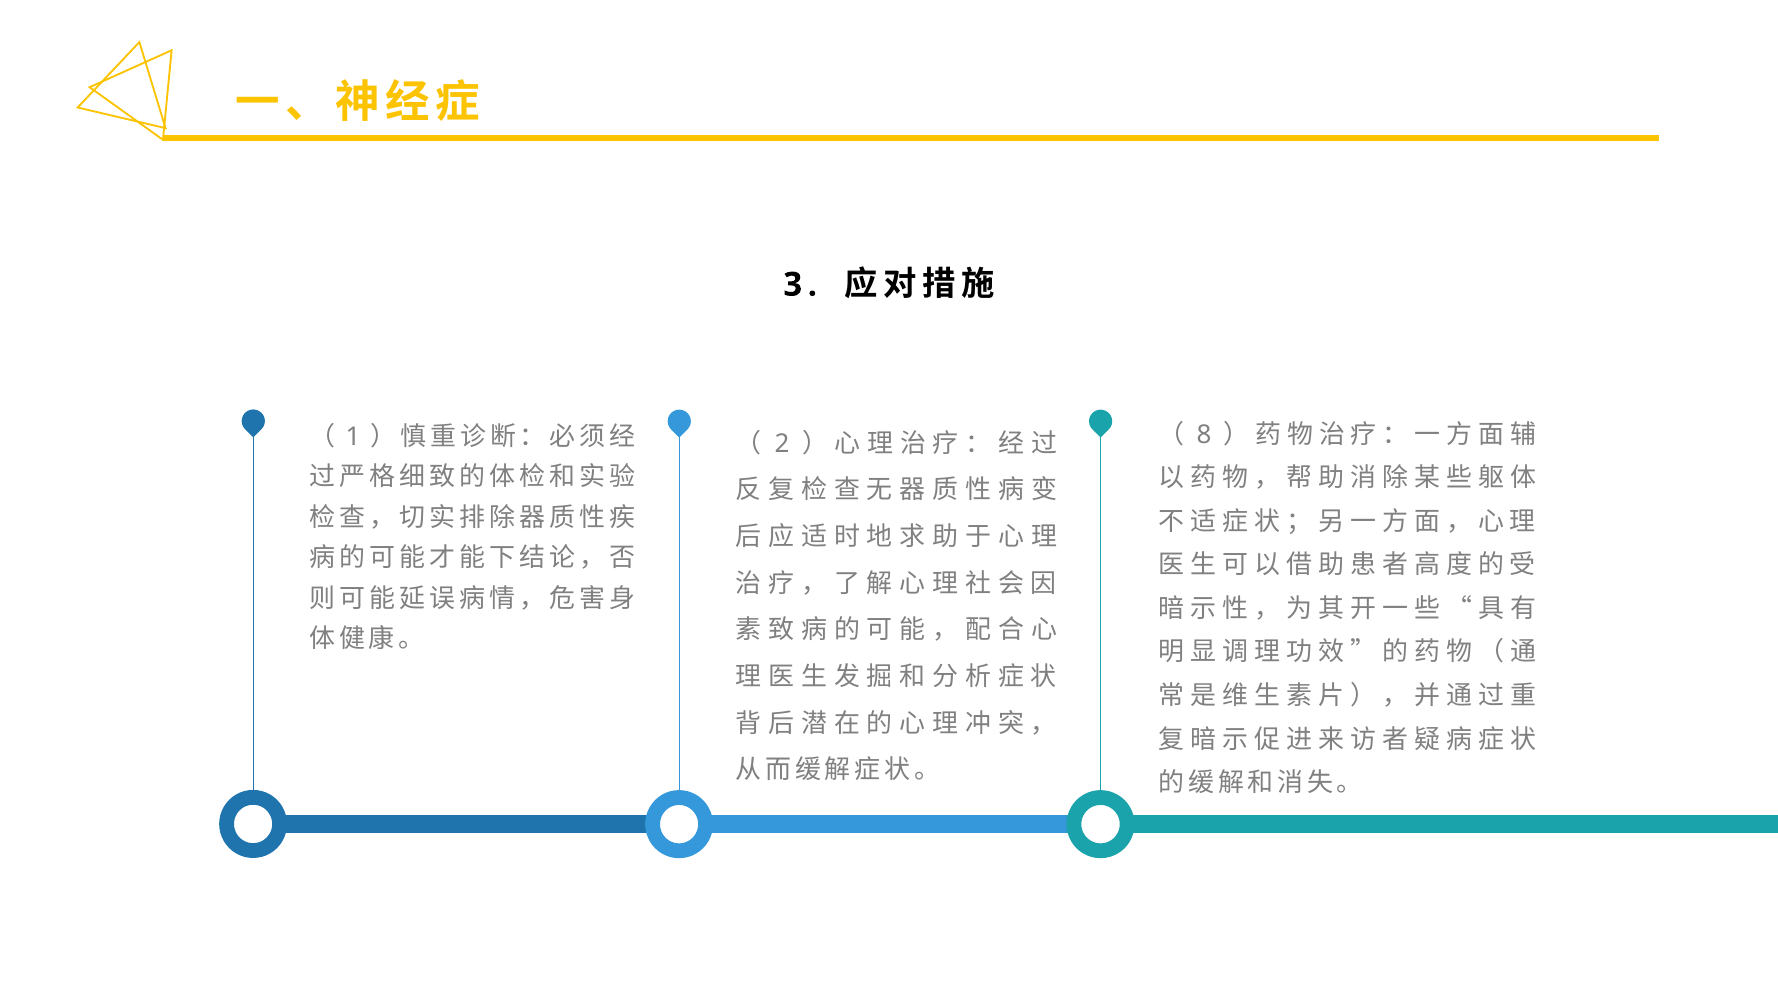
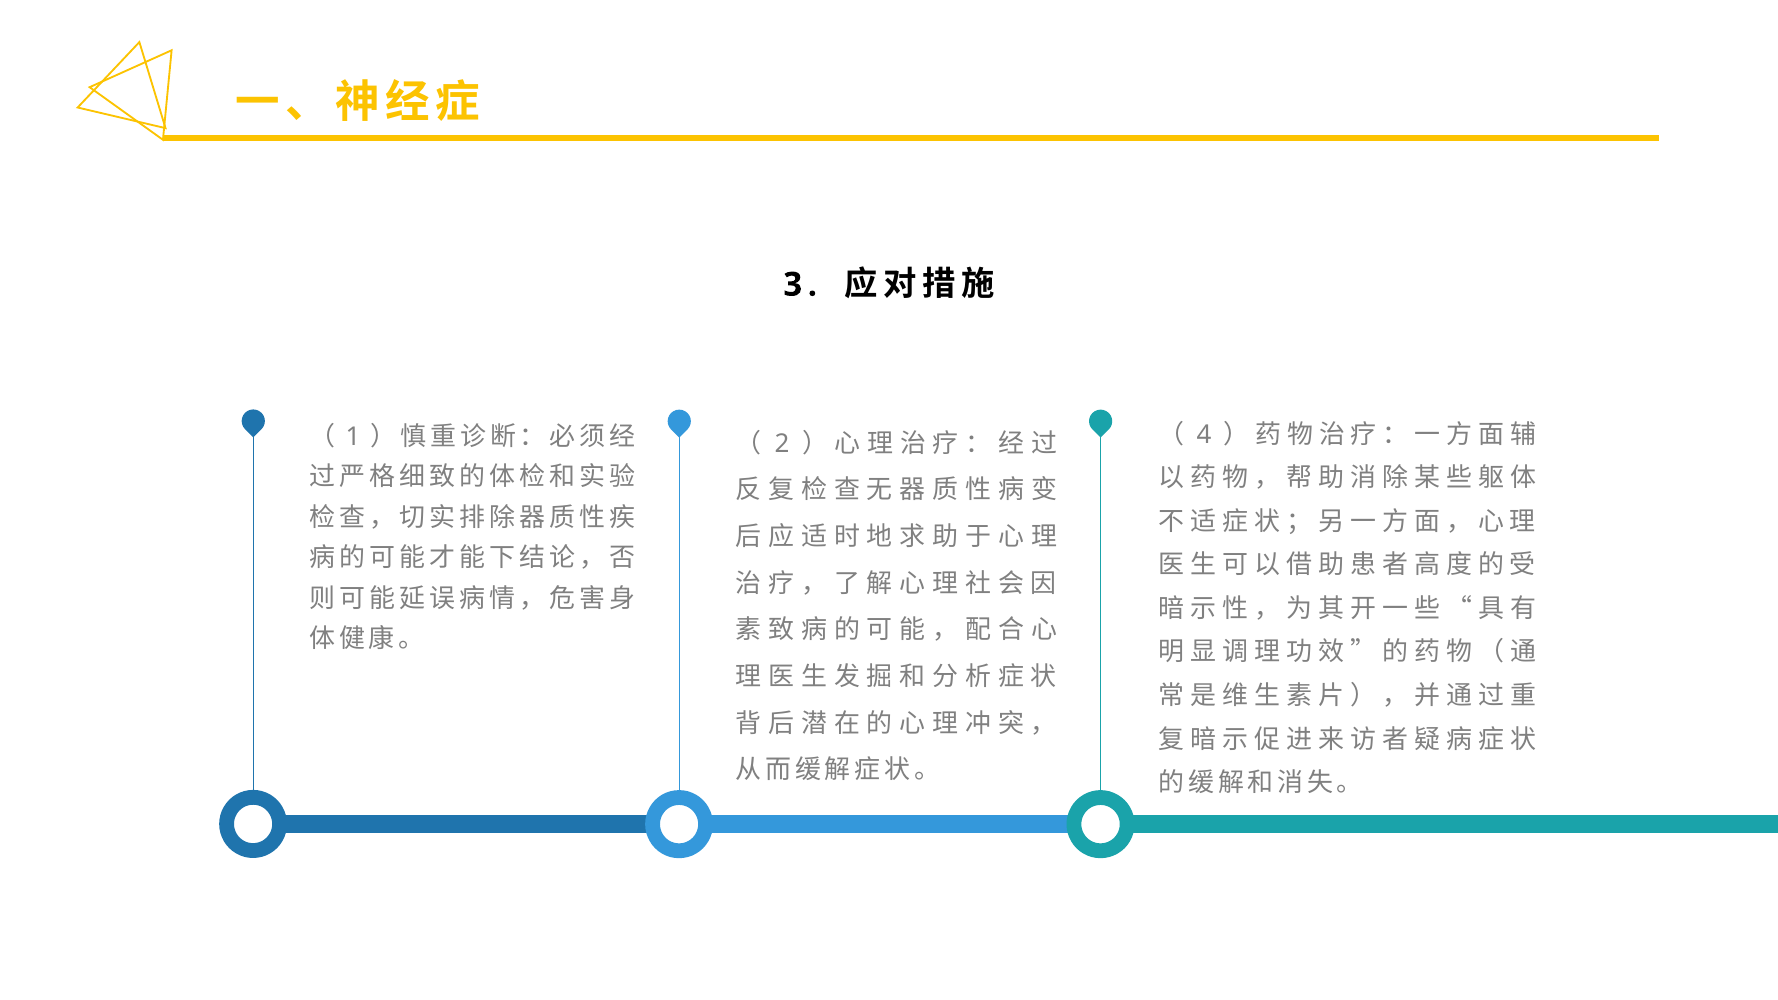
8: 8 -> 4 (1204, 435)
